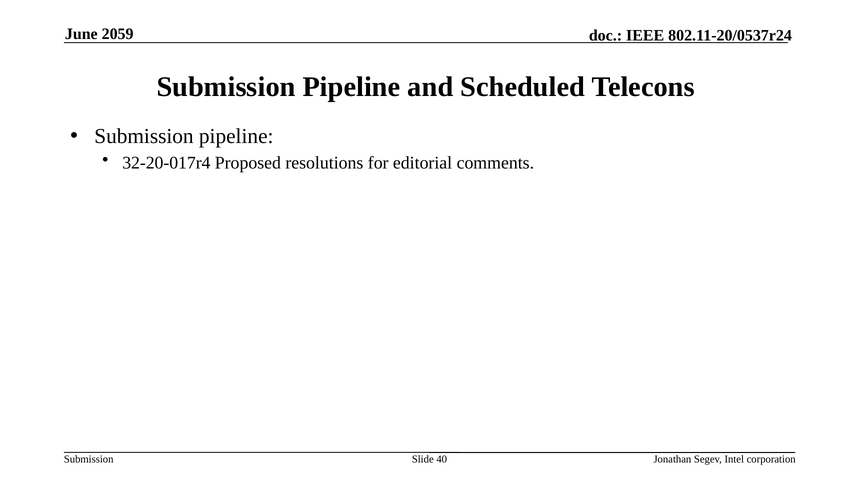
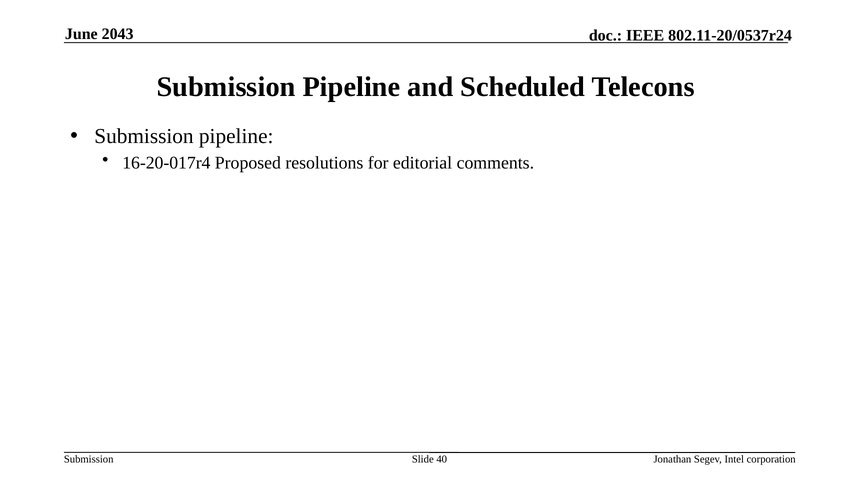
2059: 2059 -> 2043 (118, 34)
32-20-017r4: 32-20-017r4 -> 16-20-017r4 (166, 163)
